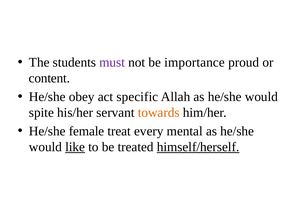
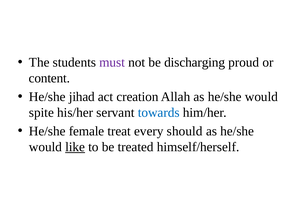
importance: importance -> discharging (195, 62)
obey: obey -> jihad (82, 97)
specific: specific -> creation (137, 97)
towards colour: orange -> blue (159, 112)
mental: mental -> should (185, 131)
himself/herself underline: present -> none (198, 147)
